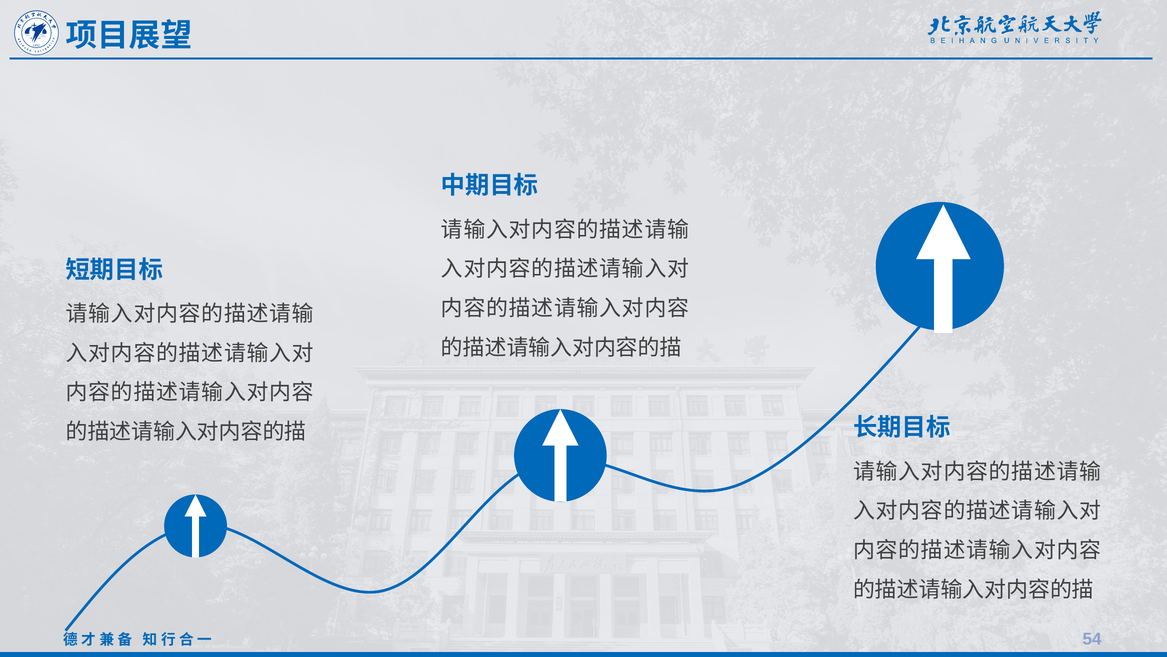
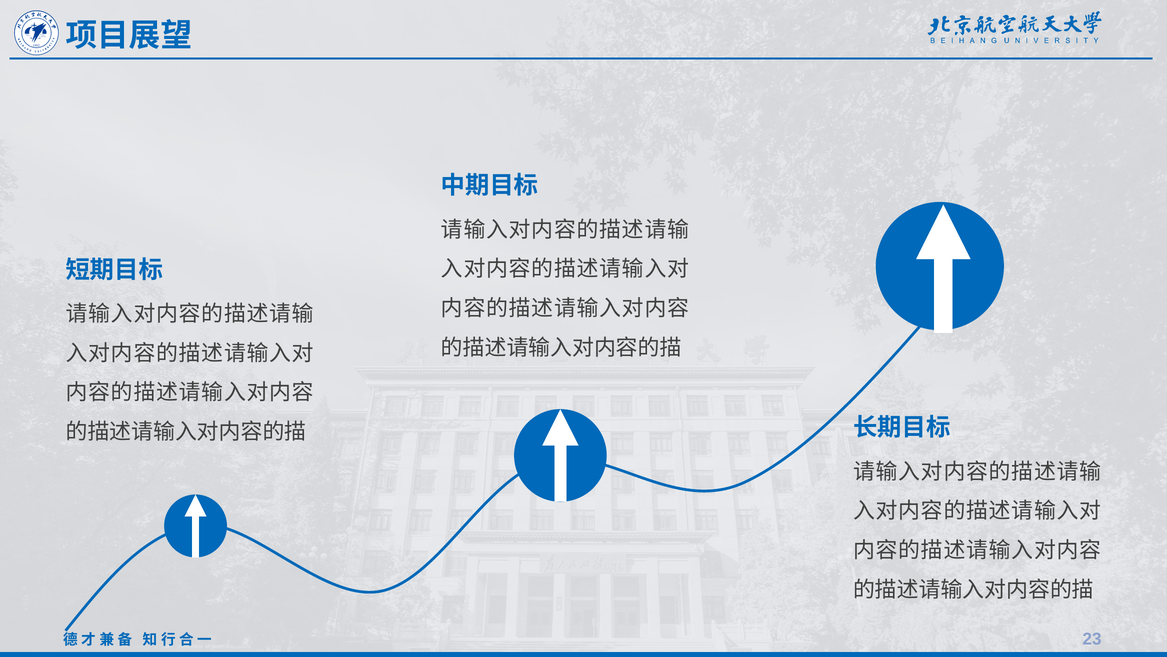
54: 54 -> 23 (1092, 639)
